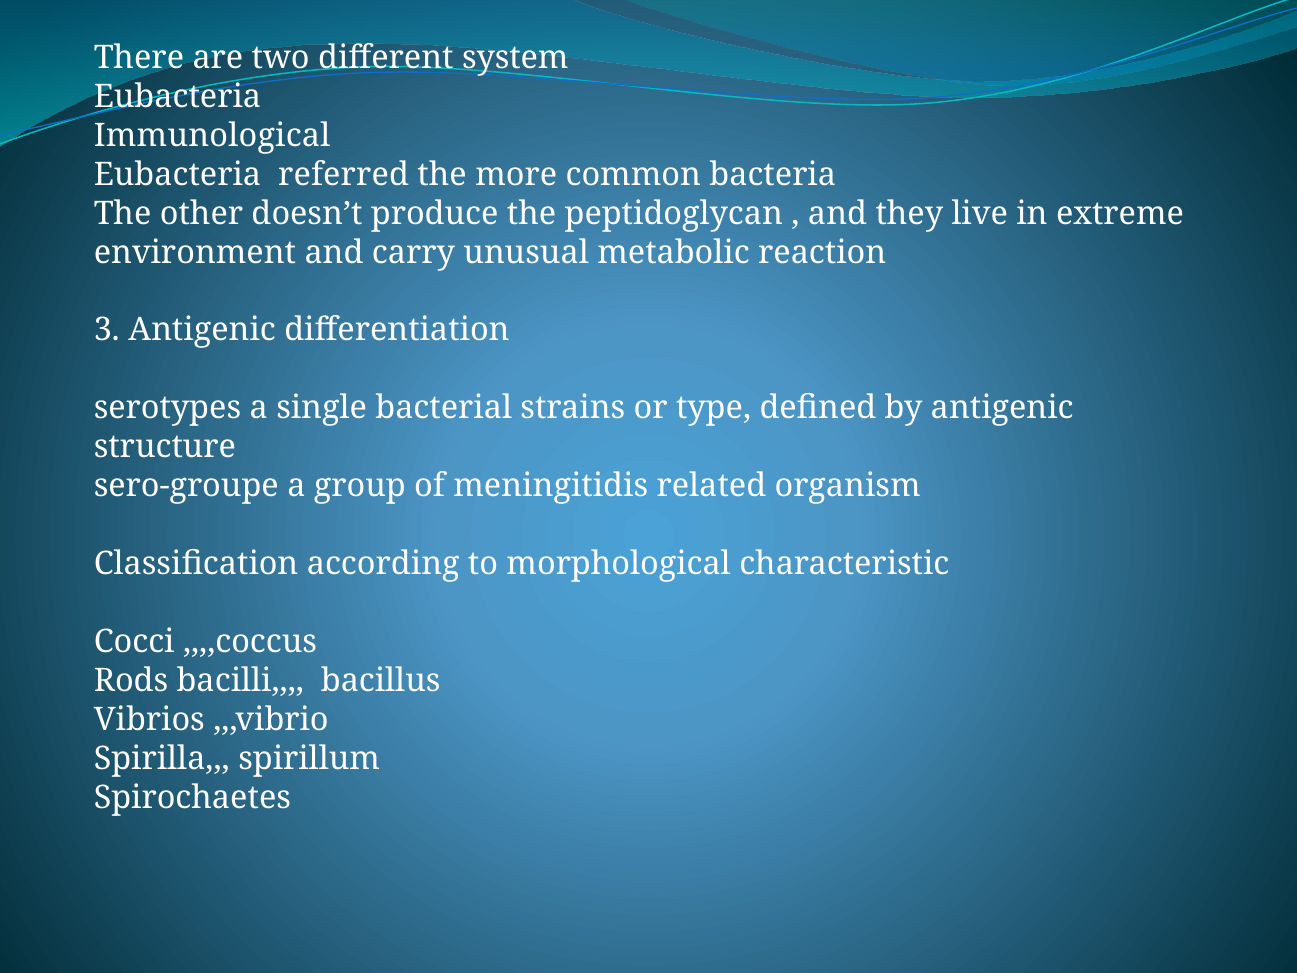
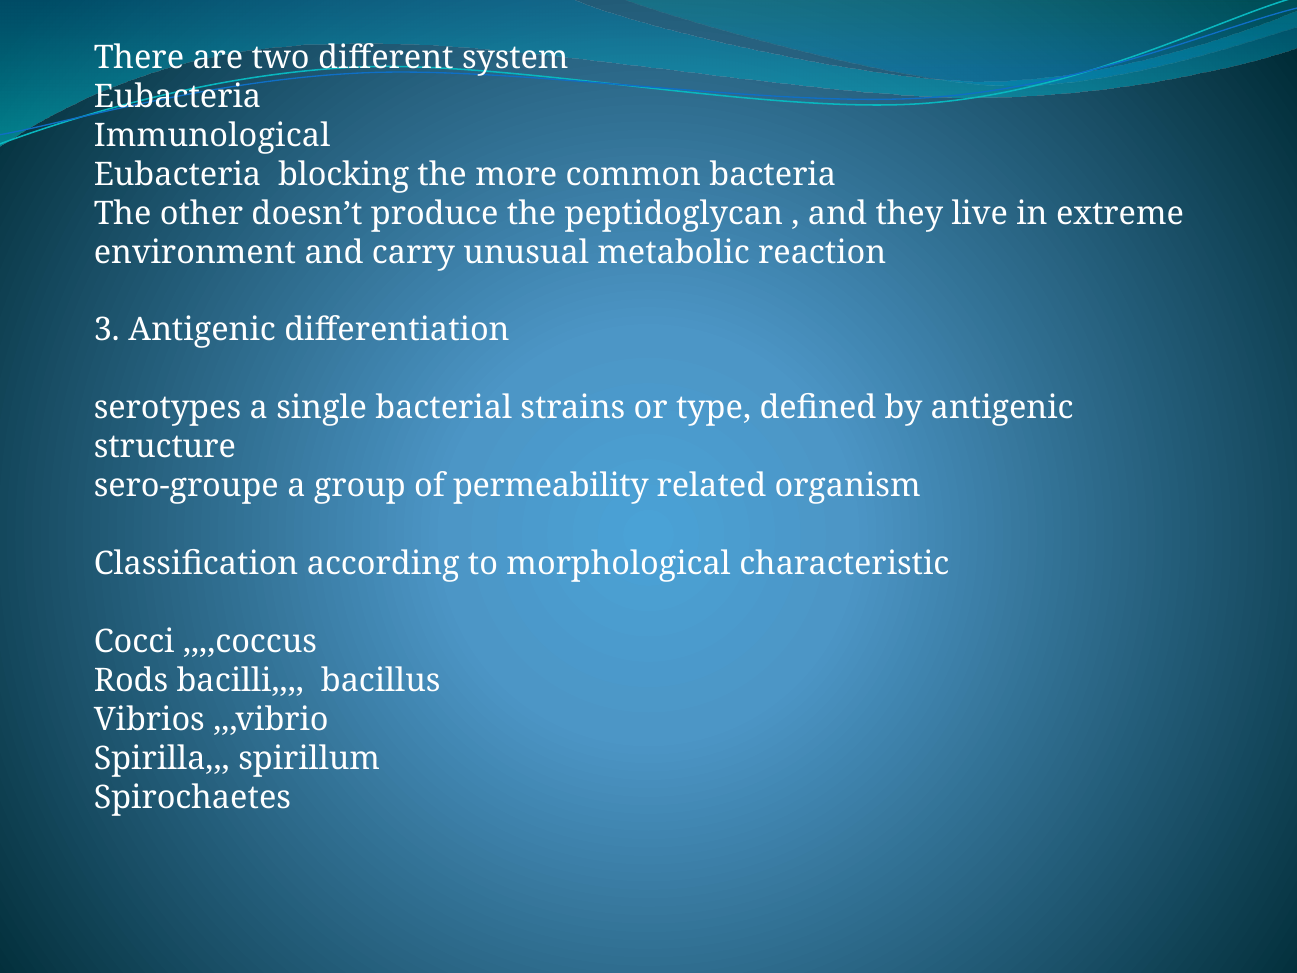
referred: referred -> blocking (344, 175)
meningitidis: meningitidis -> permeability (551, 486)
